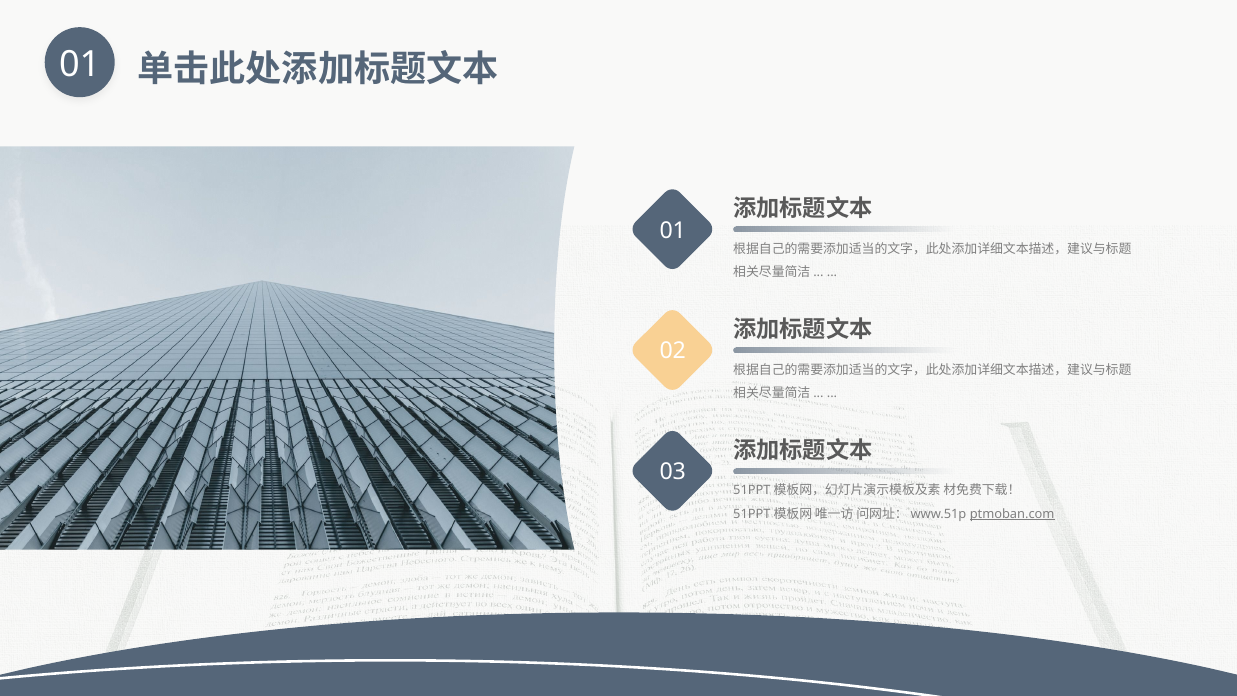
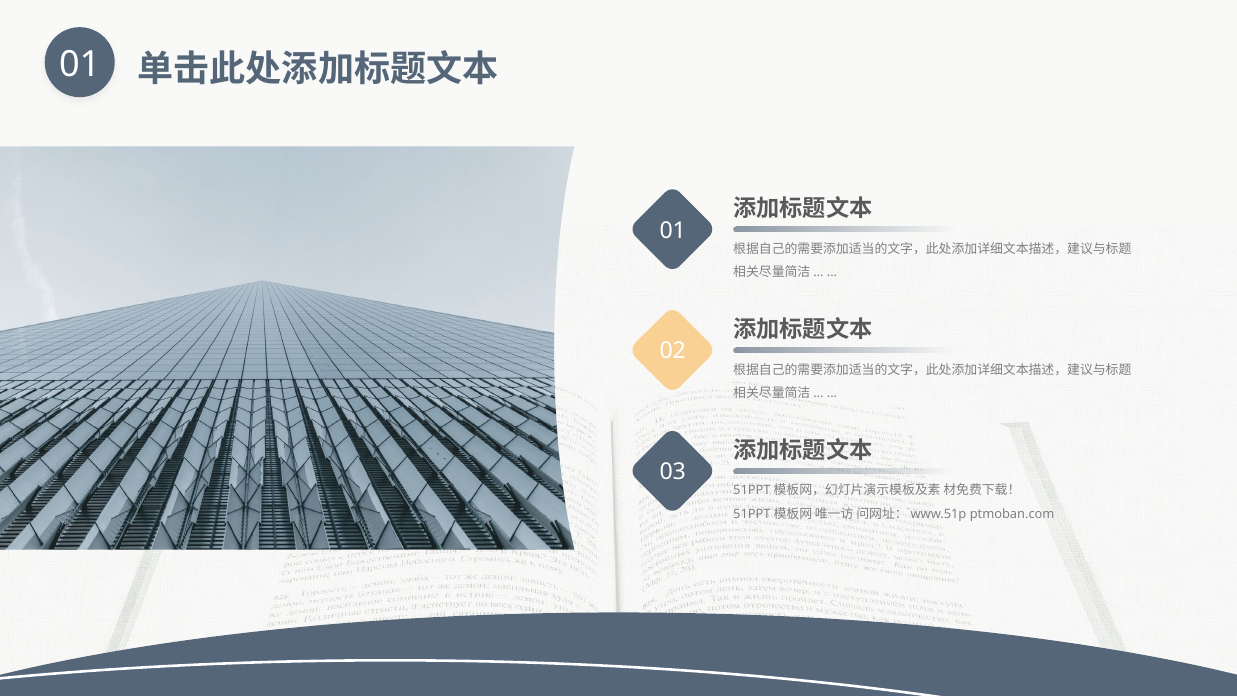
ptmoban.com underline: present -> none (1012, 514)
